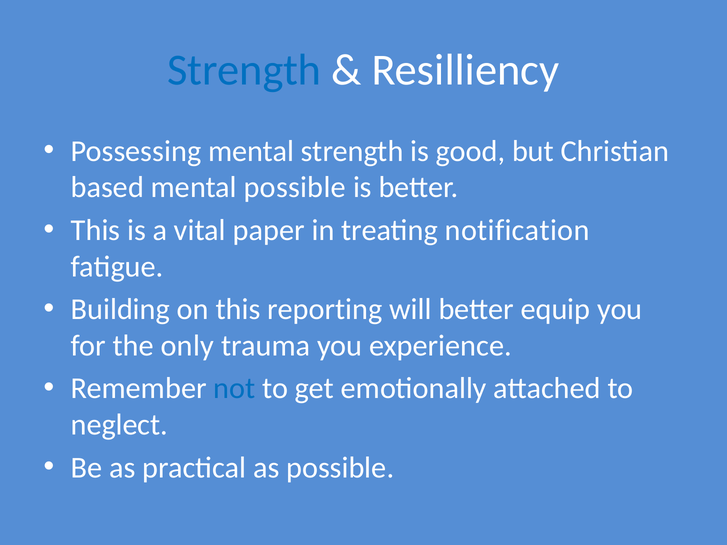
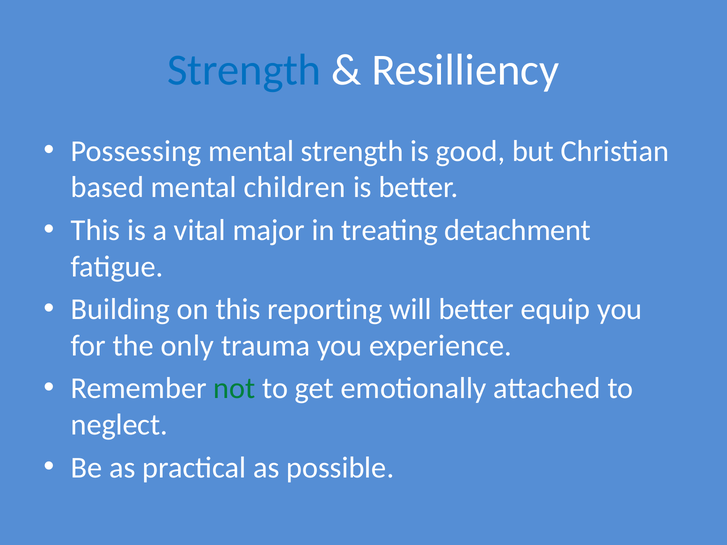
mental possible: possible -> children (295, 187)
paper: paper -> major (269, 230)
notification: notification -> detachment (518, 230)
not colour: blue -> green (234, 389)
